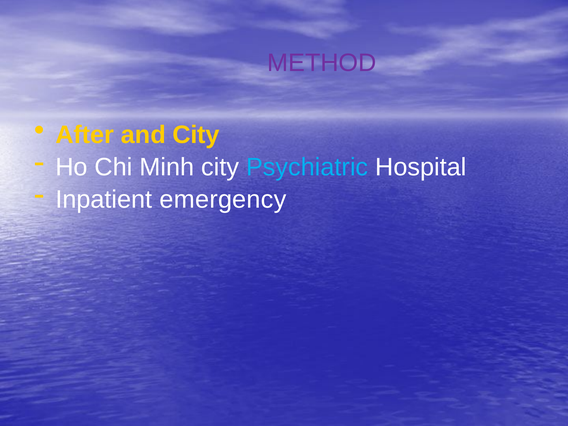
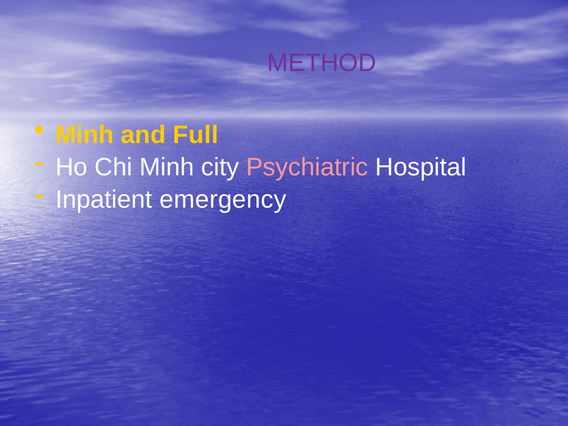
After: After -> Minh (85, 135)
and City: City -> Full (196, 135)
Psychiatric colour: light blue -> pink (307, 167)
